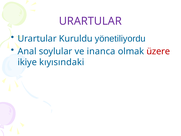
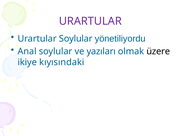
Urartular Kuruldu: Kuruldu -> Soylular (76, 39)
inanca: inanca -> yazıları (101, 51)
üzere colour: red -> black (158, 51)
